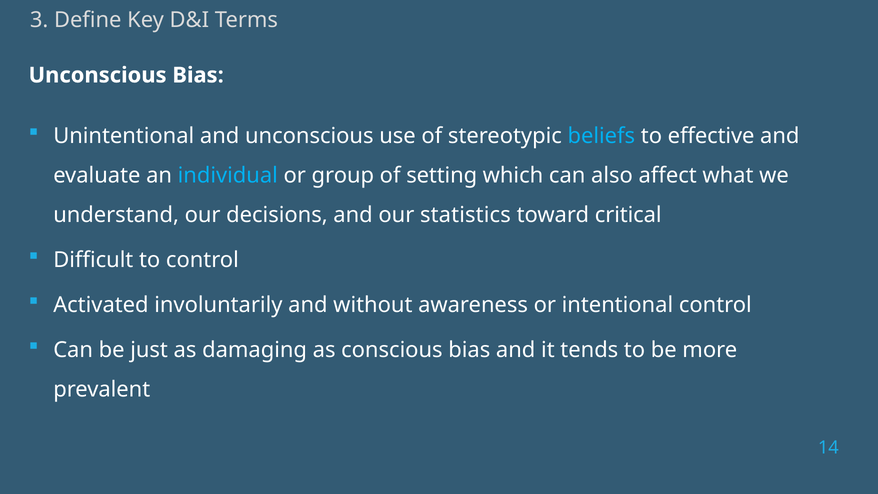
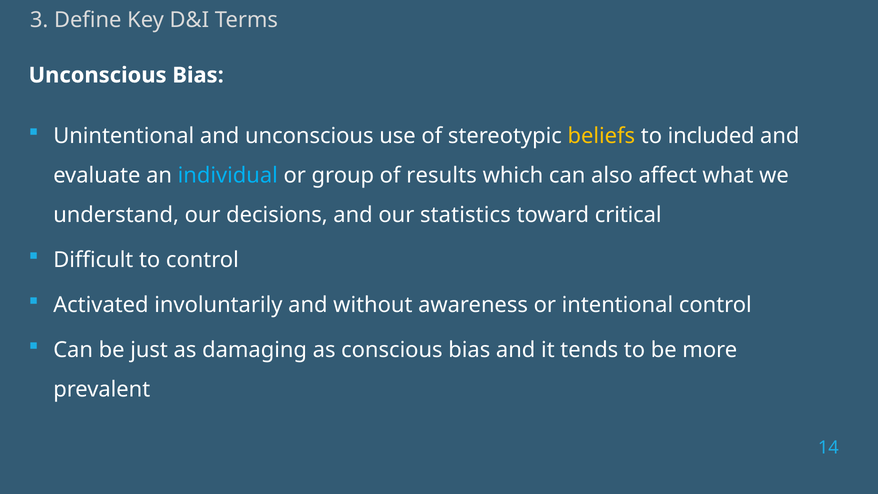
beliefs colour: light blue -> yellow (601, 136)
effective: effective -> included (711, 136)
setting: setting -> results (442, 175)
